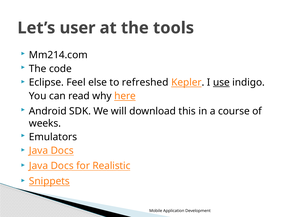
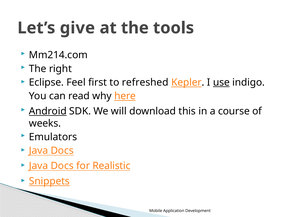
user: user -> give (77, 28)
code: code -> right (60, 69)
else: else -> first (98, 83)
Android underline: none -> present (48, 112)
